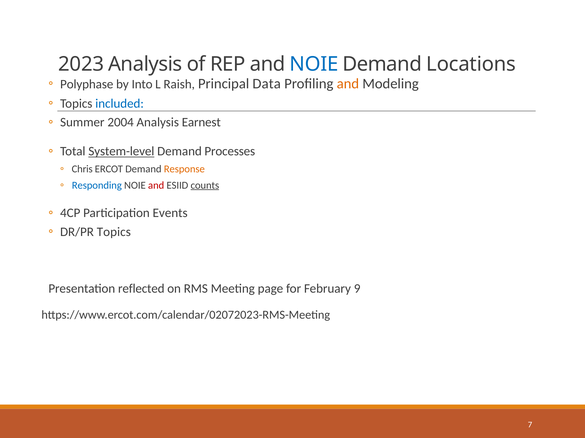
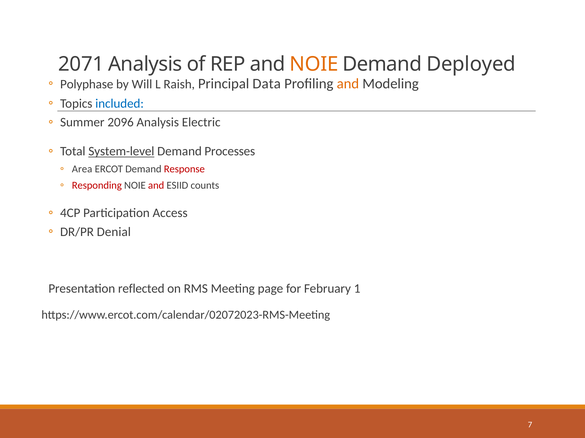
2023: 2023 -> 2071 (81, 64)
NOIE colour: blue -> orange (314, 64)
Locations: Locations -> Deployed (471, 64)
Into: Into -> Will (142, 84)
2004: 2004 -> 2096 (121, 123)
Earnest: Earnest -> Electric (201, 123)
Chris: Chris -> Area (82, 169)
Response colour: orange -> red (184, 169)
Responding colour: blue -> red (97, 186)
counts underline: present -> none (205, 186)
Events: Events -> Access (170, 213)
DR/PR Topics: Topics -> Denial (114, 232)
9: 9 -> 1 (357, 289)
